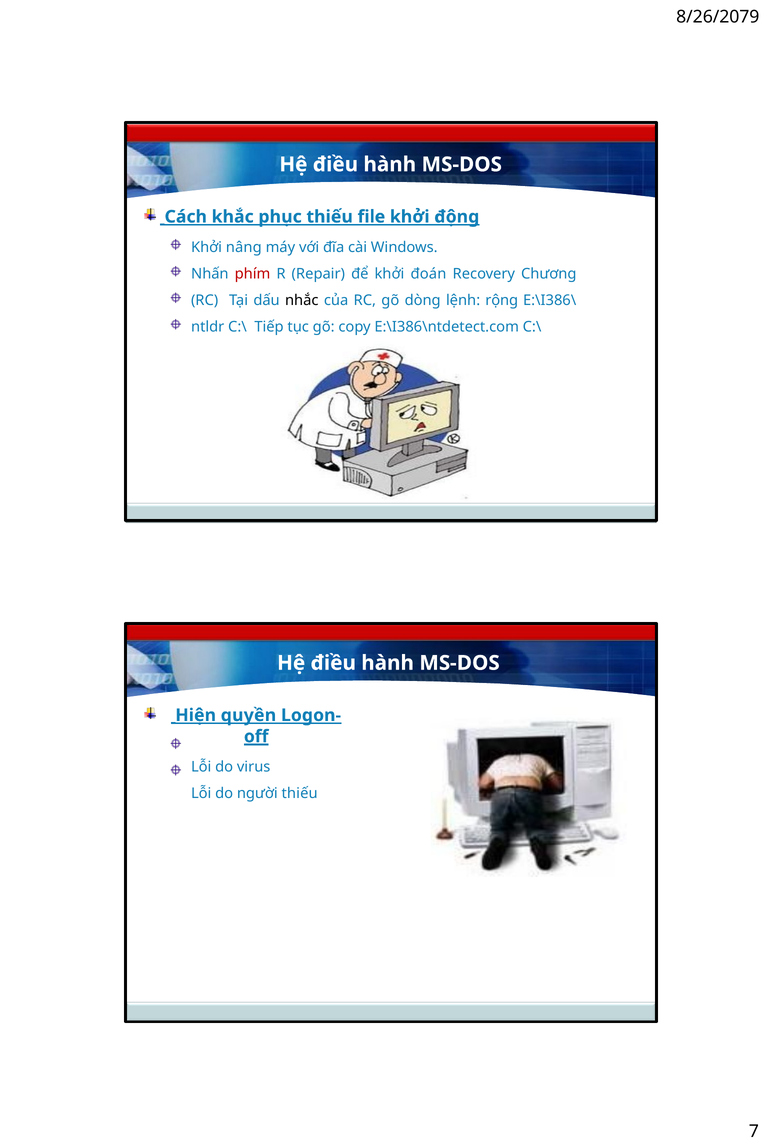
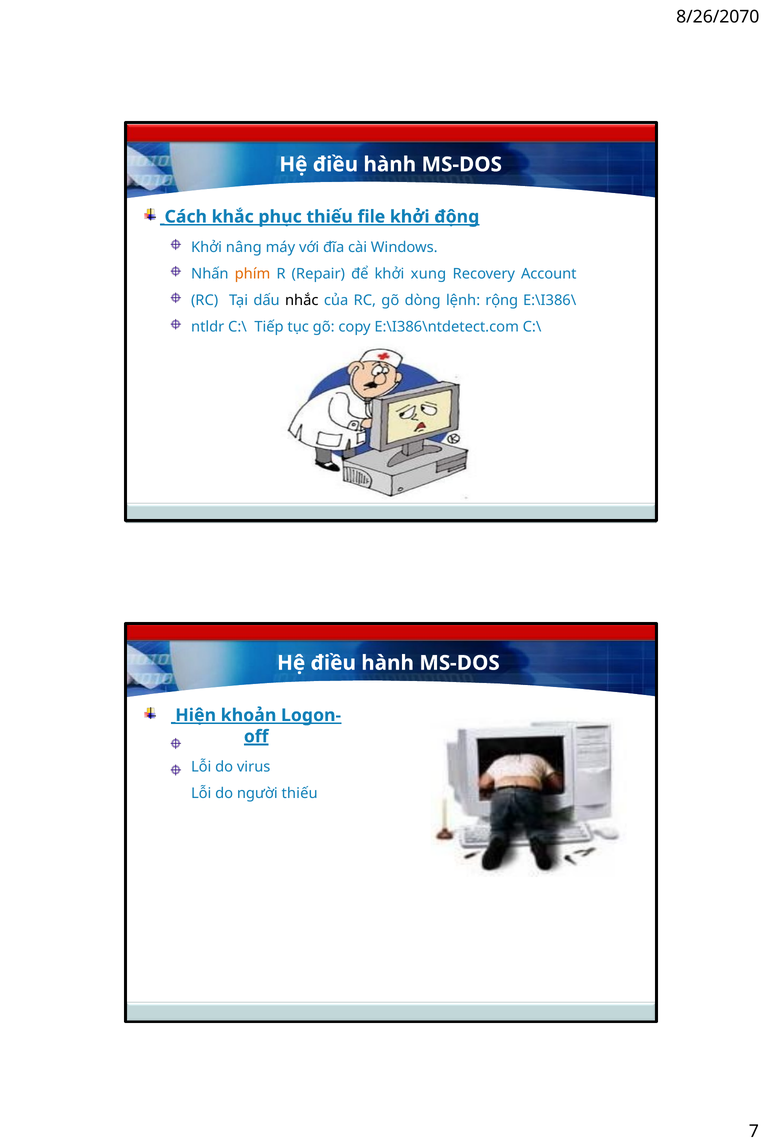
8/26/2079: 8/26/2079 -> 8/26/2070 (718, 17)
phím colour: red -> orange (253, 274)
đoán: đoán -> xung (428, 274)
Chương: Chương -> Account (549, 274)
quyền: quyền -> khoản (249, 715)
